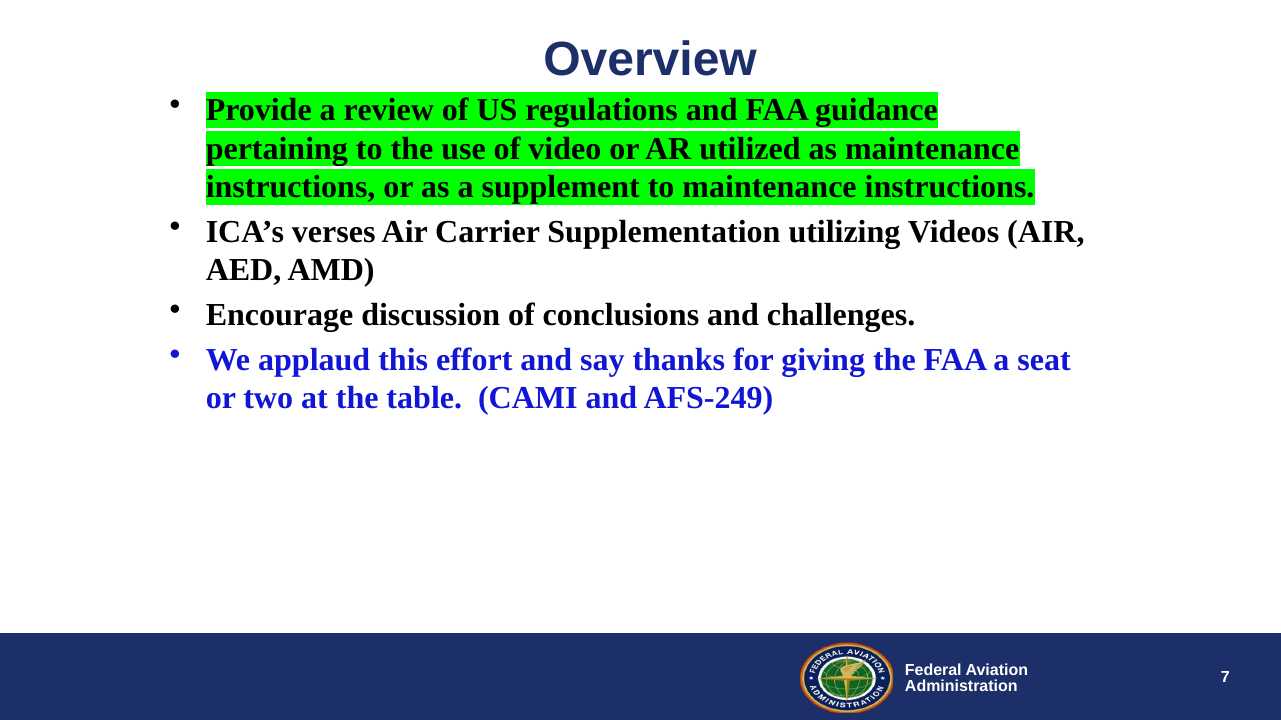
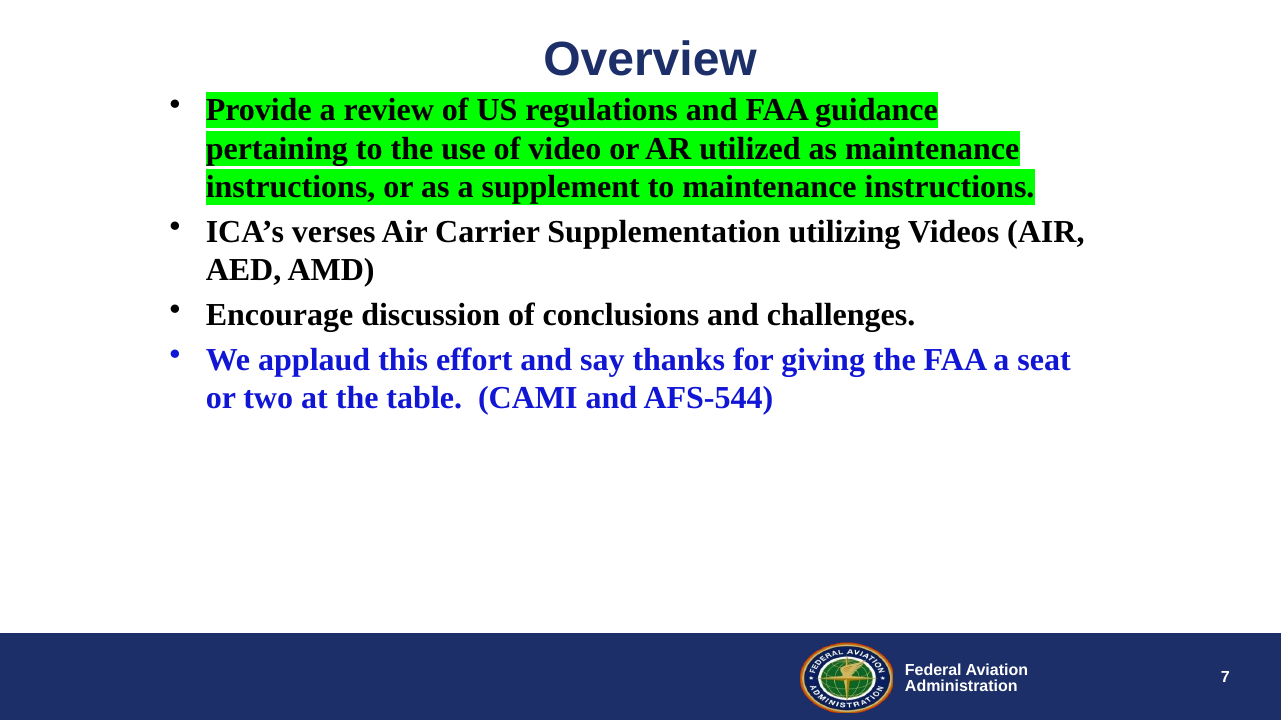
AFS-249: AFS-249 -> AFS-544 (708, 399)
